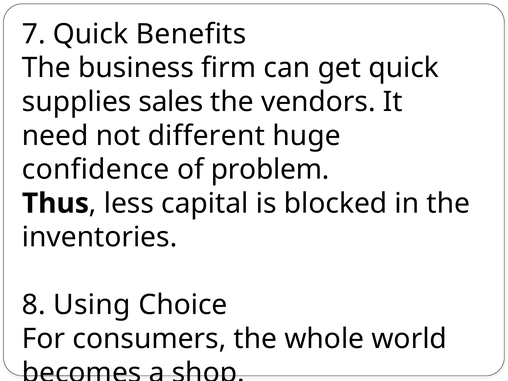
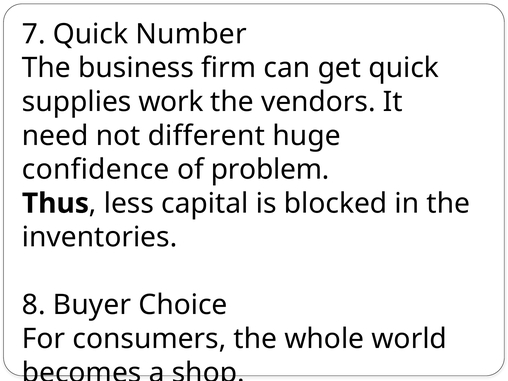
Benefits: Benefits -> Number (191, 34)
sales: sales -> work (171, 102)
Using: Using -> Buyer (92, 305)
